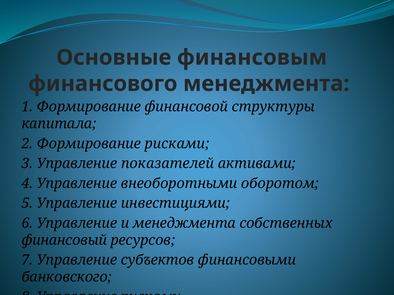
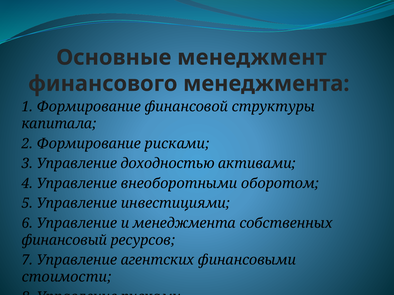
финансовым: финансовым -> менеджмент (252, 58)
показателей: показателей -> доходностью (168, 164)
субъектов: субъектов -> агентских (158, 260)
банковского: банковского -> стоимости (67, 278)
